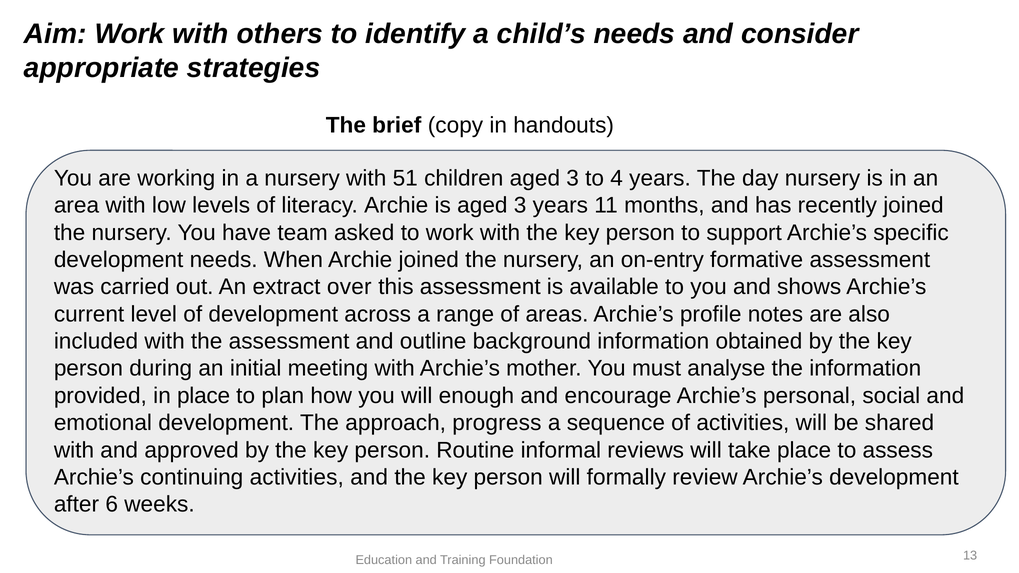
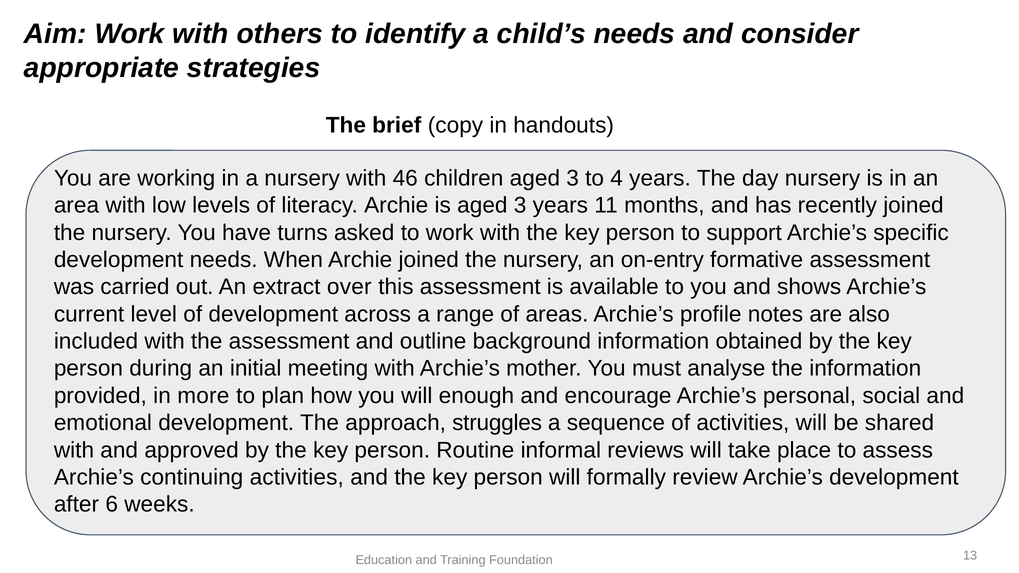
51: 51 -> 46 (405, 178)
team: team -> turns (303, 233)
in place: place -> more (203, 396)
progress: progress -> struggles (497, 423)
